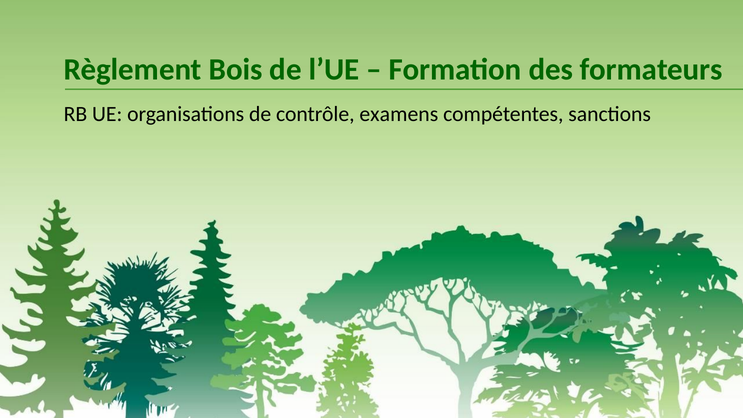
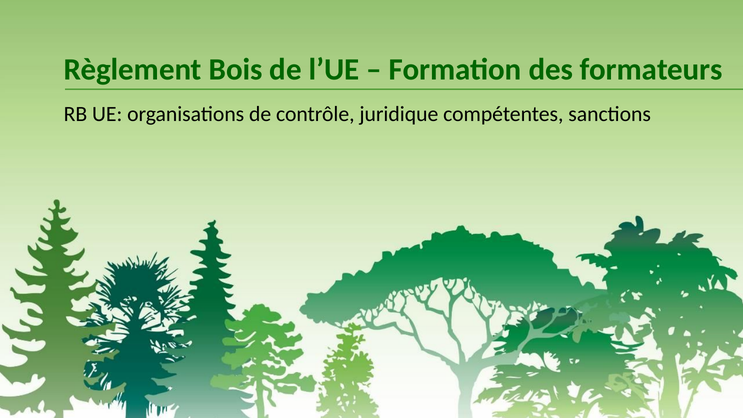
examens: examens -> juridique (399, 114)
